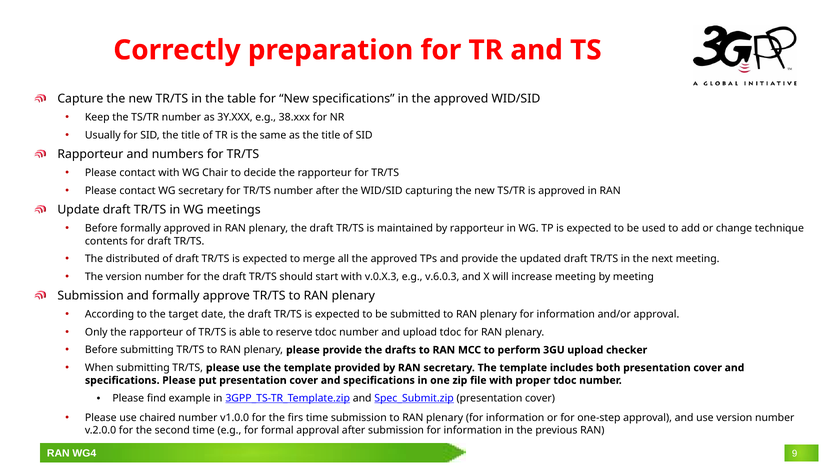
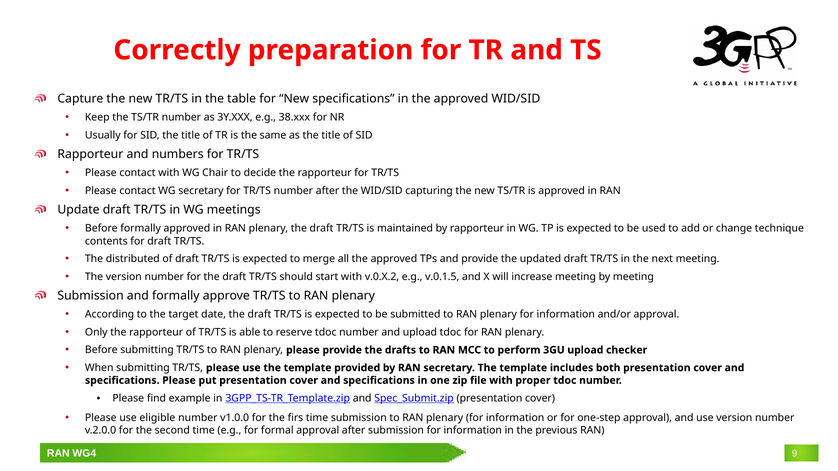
v.0.X.3: v.0.X.3 -> v.0.X.2 (382, 277)
v.6.0.3: v.6.0.3 -> v.0.1.5 (442, 277)
chaired: chaired -> eligible (157, 418)
